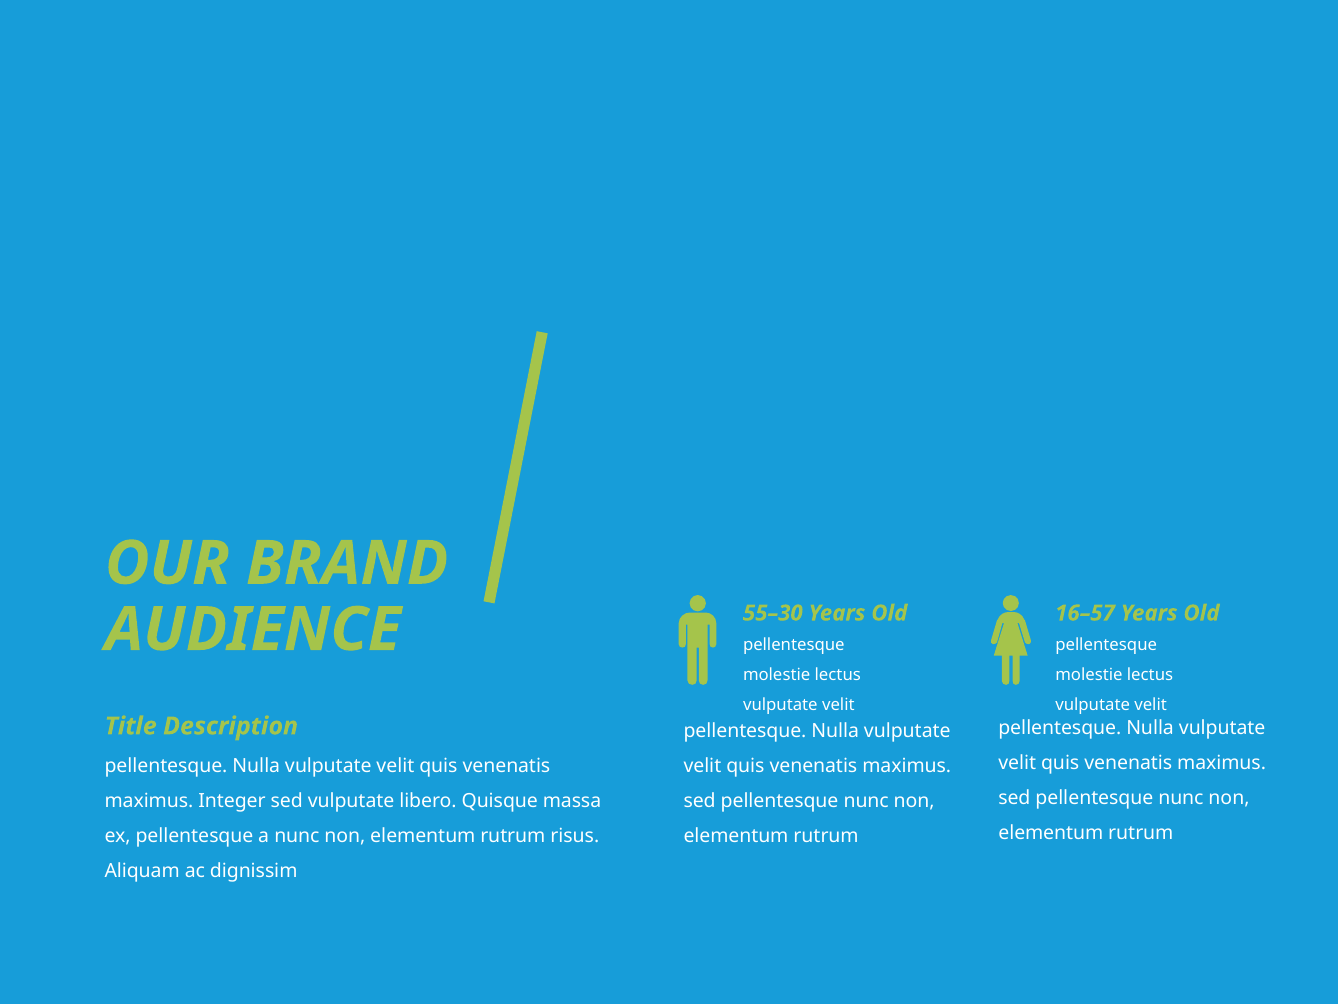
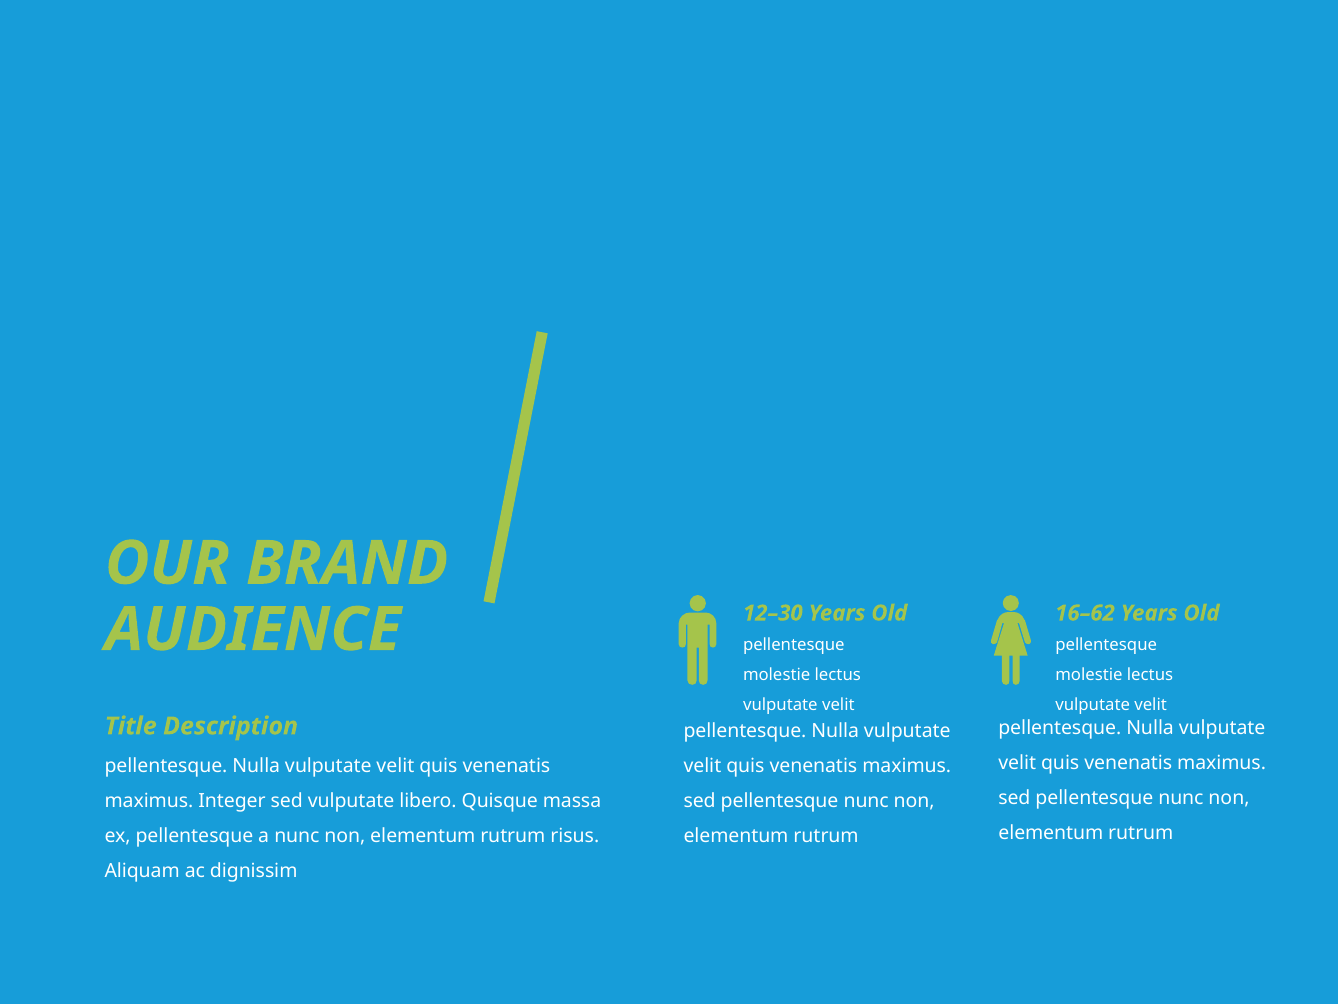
55–30: 55–30 -> 12–30 (773, 613)
16–57: 16–57 -> 16–62 (1085, 613)
